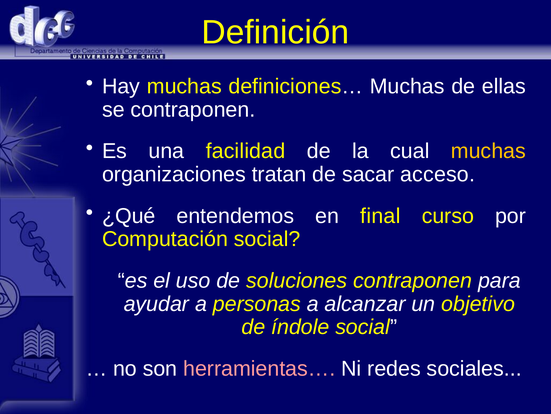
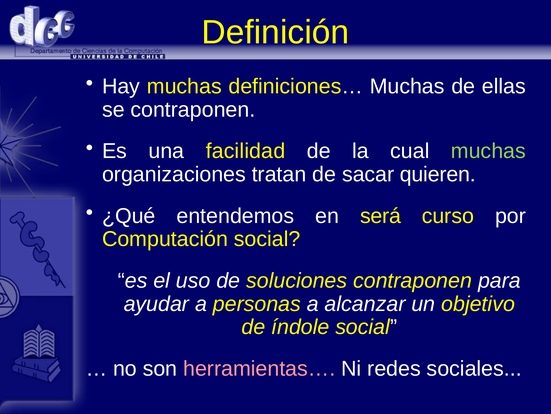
muchas colour: yellow -> light green (488, 151)
acceso: acceso -> quieren (438, 174)
final: final -> será (381, 216)
